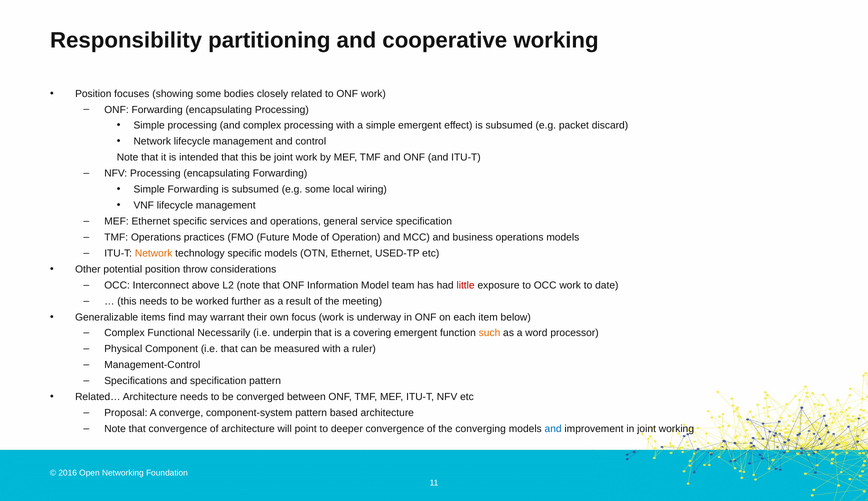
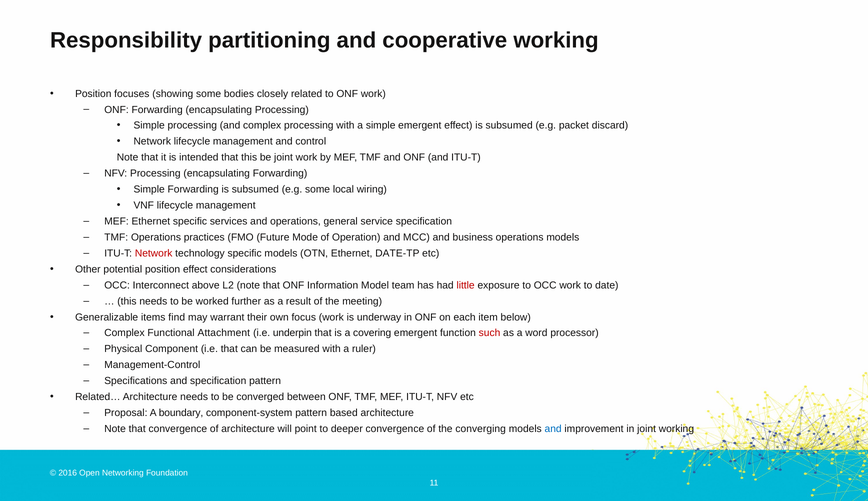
Network colour: orange -> red (154, 253)
USED-TP: USED-TP -> DATE-TP (397, 253)
position throw: throw -> effect (195, 269)
Necessarily: Necessarily -> Attachment (224, 333)
such colour: orange -> red (490, 333)
converge: converge -> boundary (181, 413)
